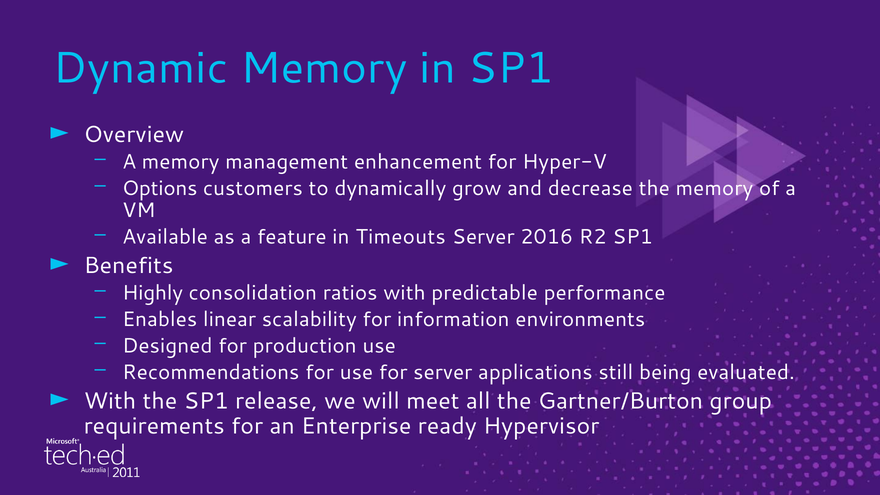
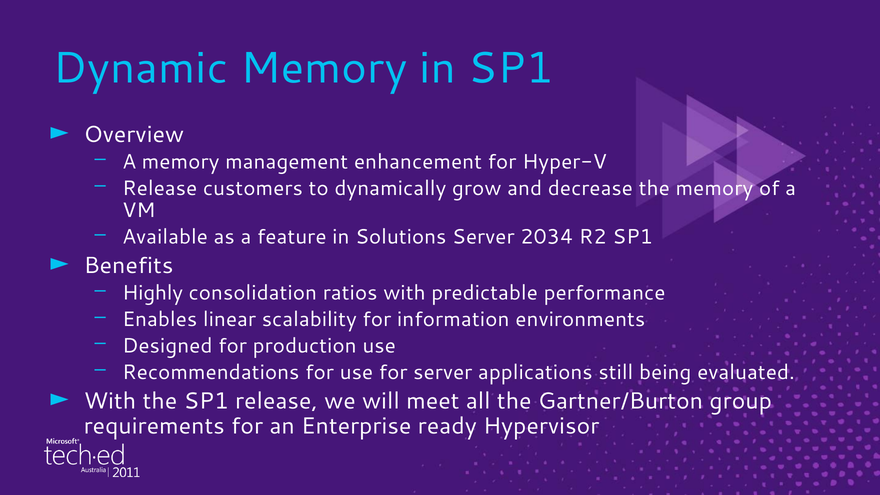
Options: Options -> Release (160, 188)
Timeouts: Timeouts -> Solutions (401, 237)
2016: 2016 -> 2034 (547, 237)
